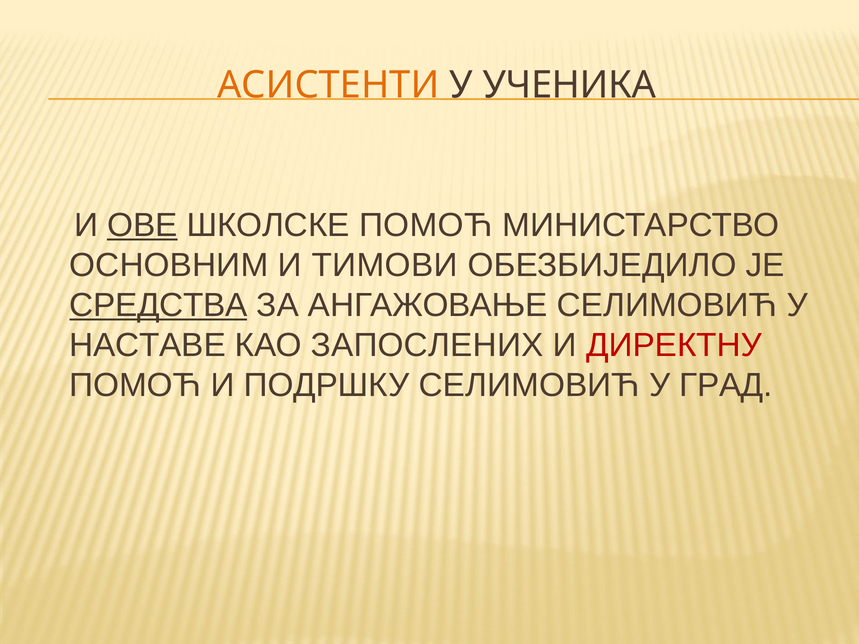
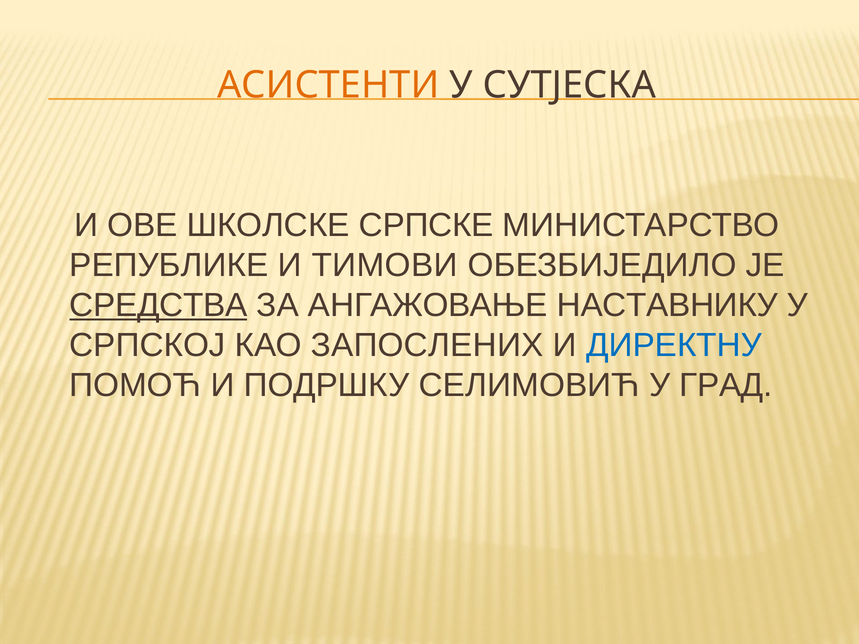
УЧЕНИКА: УЧЕНИКА -> СУТЈЕСКА (569, 85)
ОВЕ underline: present -> none (142, 225)
ШКОЛСКЕ ПОМОЋ: ПОМОЋ -> СРПСКЕ (426, 225)
ОСНОВНИМ: ОСНОВНИМ -> РЕПУБЛИКЕ (169, 265)
АНГАЖОВАЊЕ СЕЛИМОВИЋ: СЕЛИМОВИЋ -> НАСТАВНИКУ (667, 305)
НАСТАВЕ: НАСТАВЕ -> СРПСКОЈ (147, 345)
ДИРЕКТНУ colour: red -> blue (674, 345)
